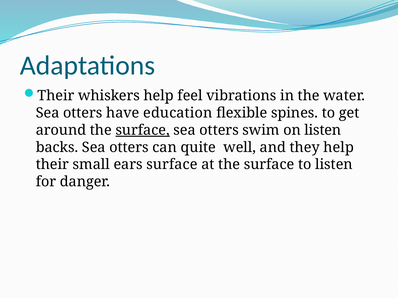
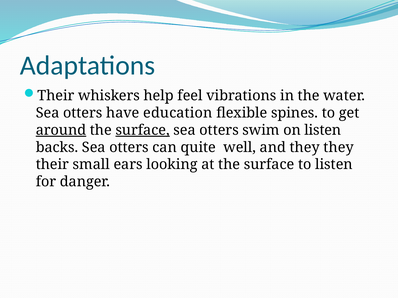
around underline: none -> present (61, 130)
they help: help -> they (339, 148)
ears surface: surface -> looking (172, 165)
